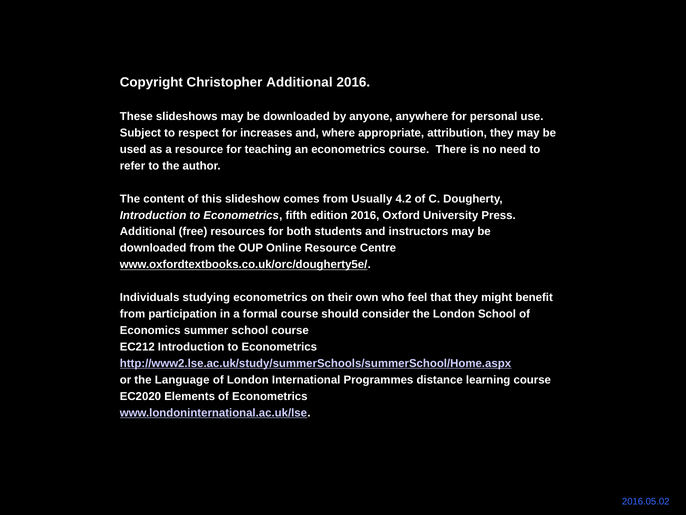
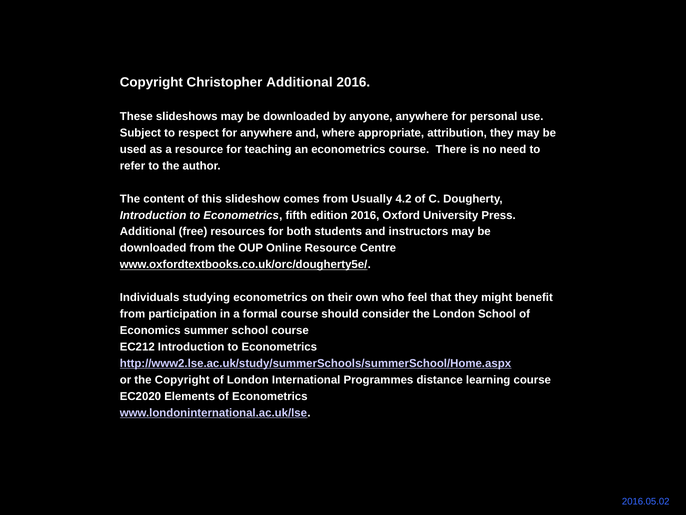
for increases: increases -> anywhere (266, 133)
the Language: Language -> Copyright (182, 380)
